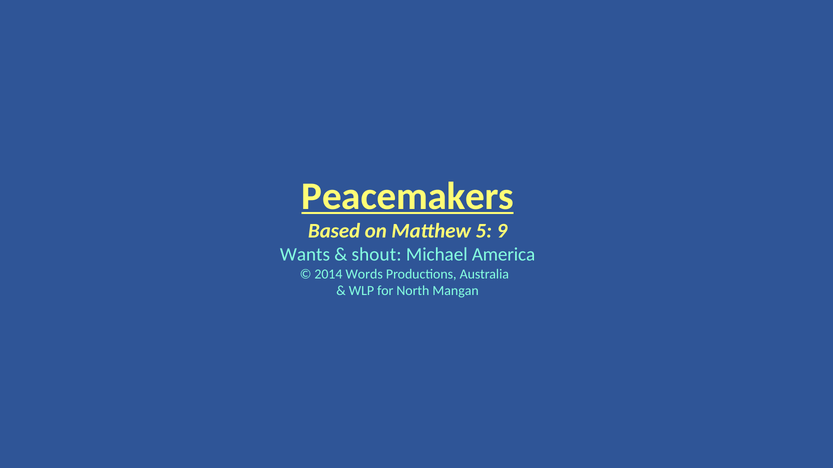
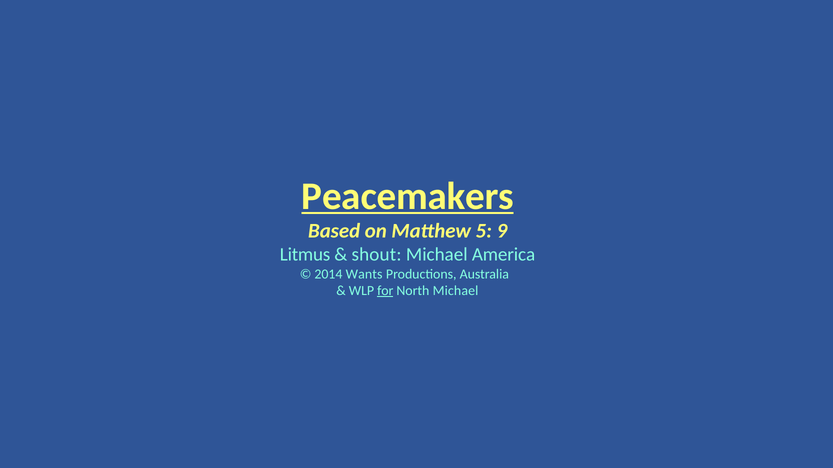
Wants: Wants -> Litmus (305, 255)
Words: Words -> Wants (364, 274)
for underline: none -> present (385, 291)
North Mangan: Mangan -> Michael (456, 291)
